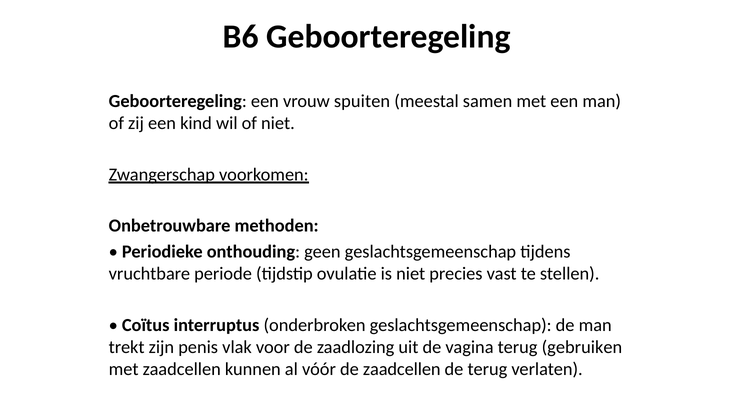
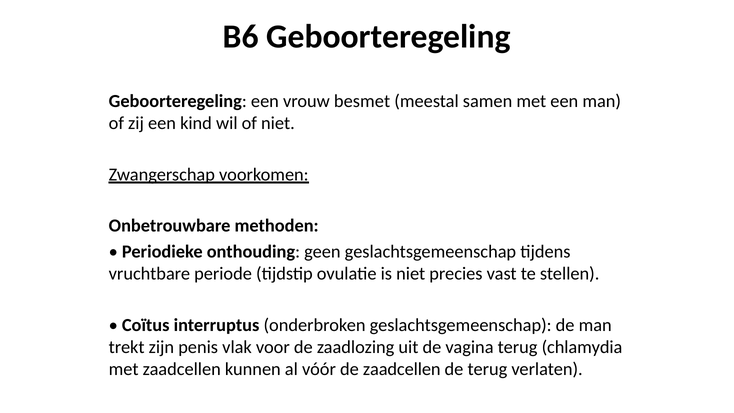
spuiten: spuiten -> besmet (362, 101)
gebruiken: gebruiken -> chlamydia (582, 347)
